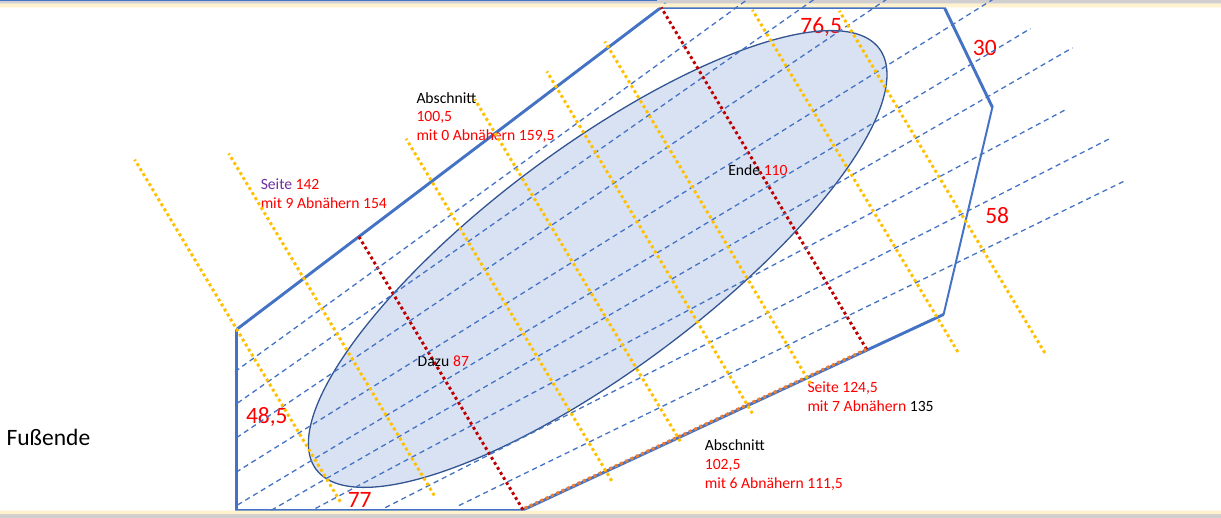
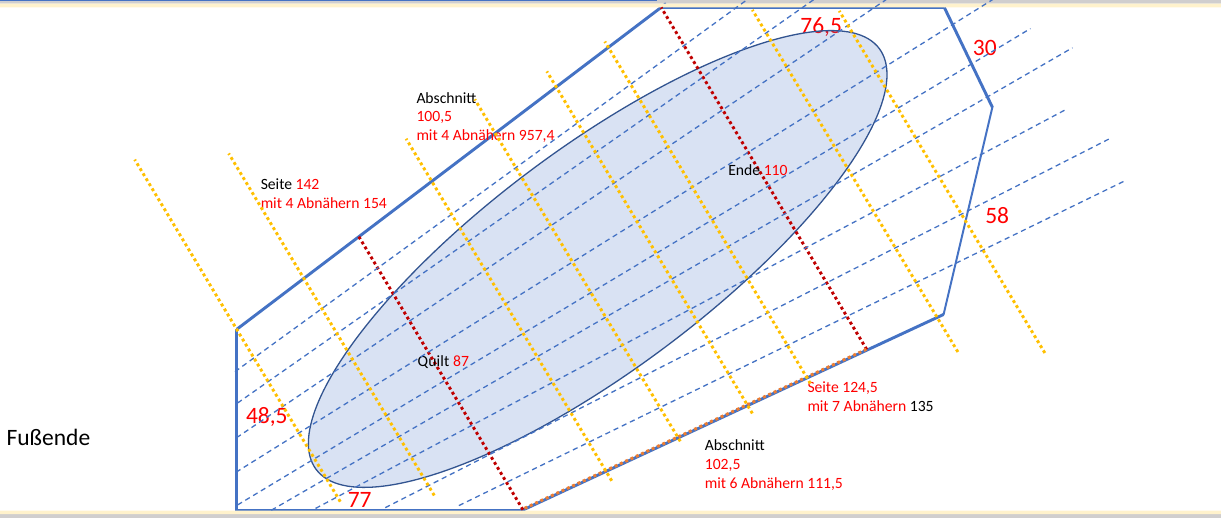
0: 0 -> 4 (445, 136)
159,5: 159,5 -> 957,4 (537, 136)
Seite colour: purple -> black (277, 184)
9: 9 -> 4 (289, 203)
Dazu: Dazu -> Quilt (434, 361)
